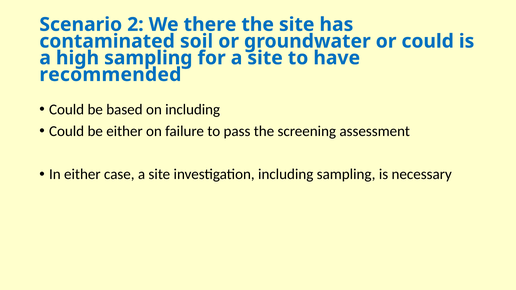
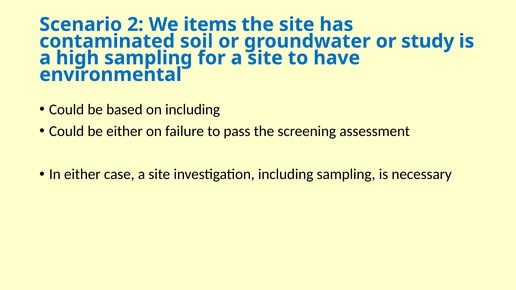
there: there -> items (210, 25)
or could: could -> study (428, 41)
recommended: recommended -> environmental (110, 75)
